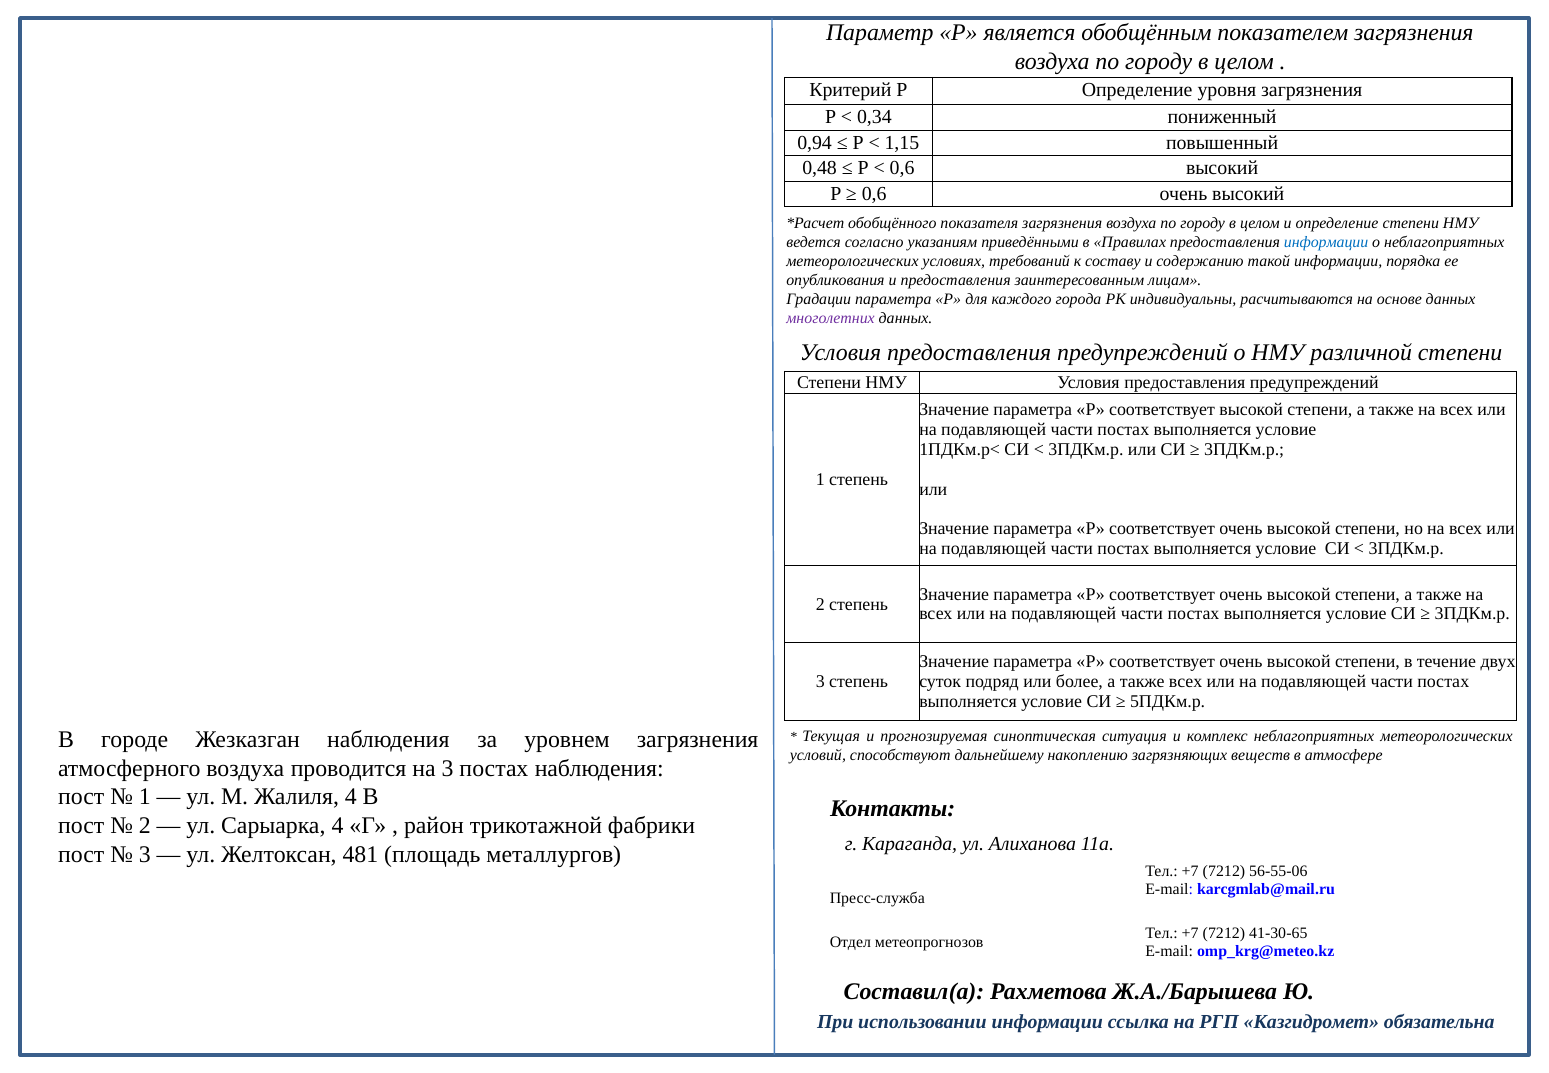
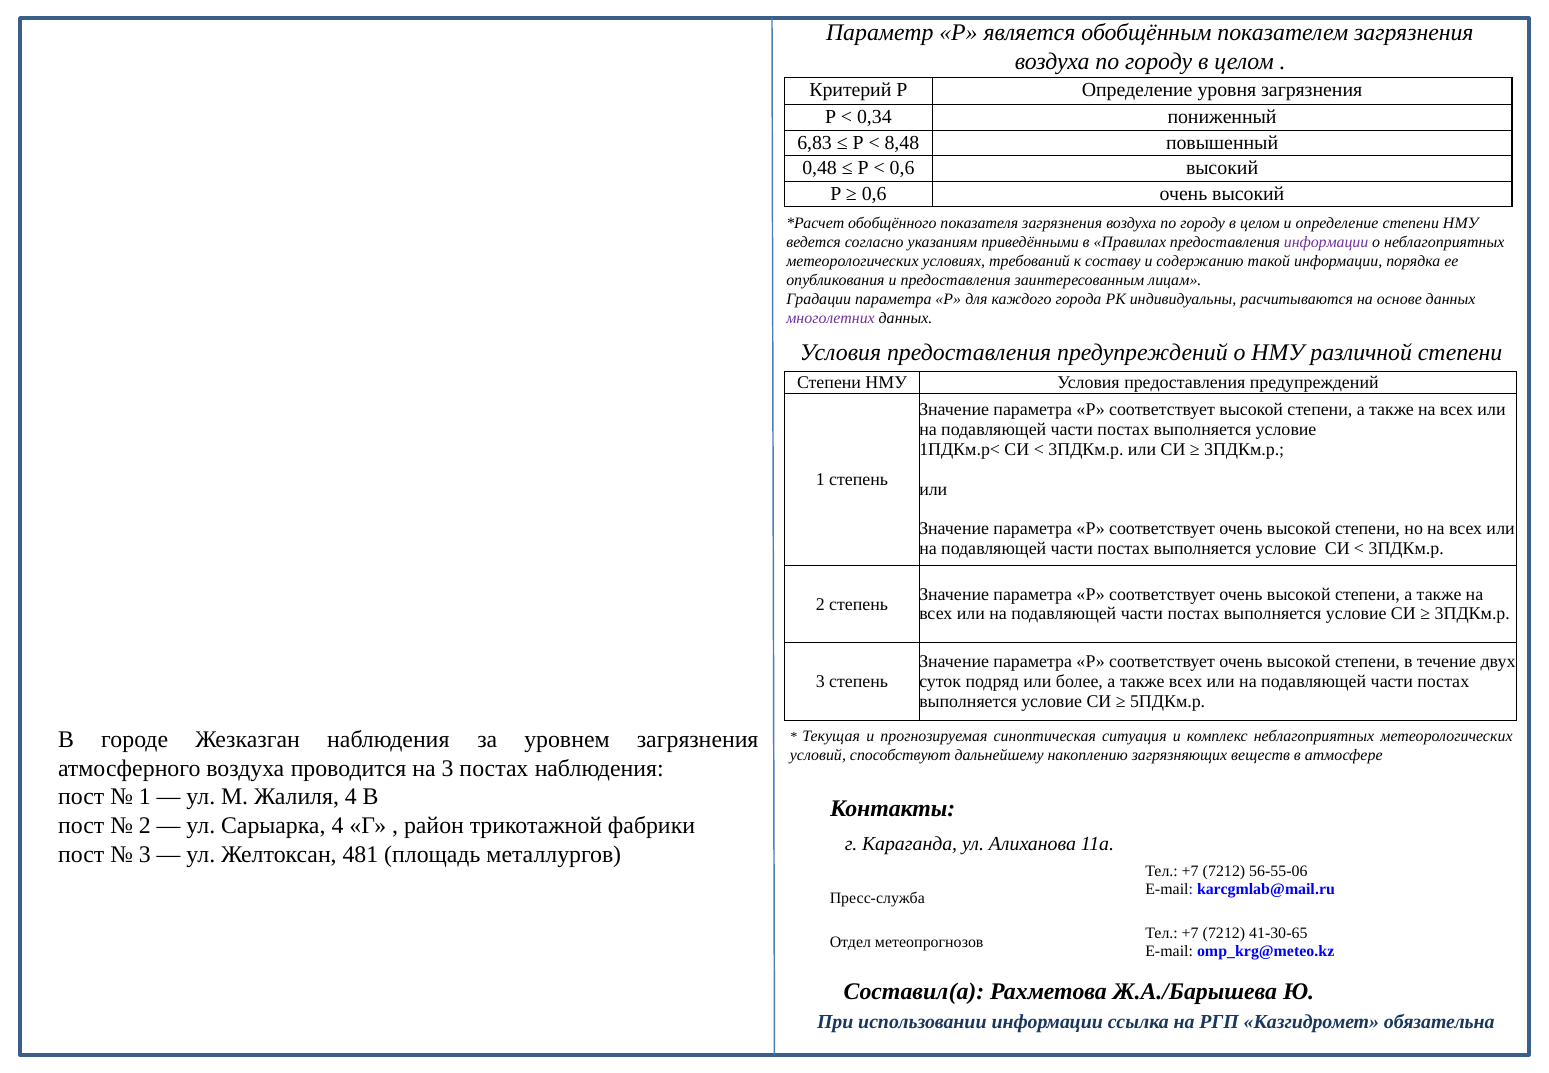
0,94: 0,94 -> 6,83 (815, 143)
1,15: 1,15 -> 8,48 (902, 143)
информации colour: blue -> purple (1326, 242)
